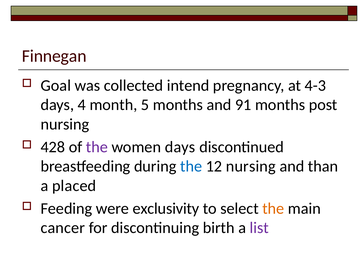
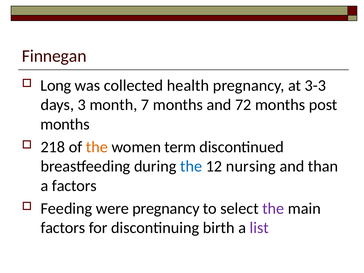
Goal: Goal -> Long (56, 85)
intend: intend -> health (188, 85)
4-3: 4-3 -> 3-3 (315, 85)
4: 4 -> 3 (82, 105)
5: 5 -> 7 (145, 105)
91: 91 -> 72 (243, 105)
nursing: nursing -> months (65, 124)
428: 428 -> 218 (53, 147)
the colour: purple -> orange (97, 147)
women days: days -> term (180, 147)
a placed: placed -> factors (74, 186)
were exclusivity: exclusivity -> pregnancy (166, 208)
the colour: orange -> purple (273, 208)
cancer: cancer -> factors (63, 228)
